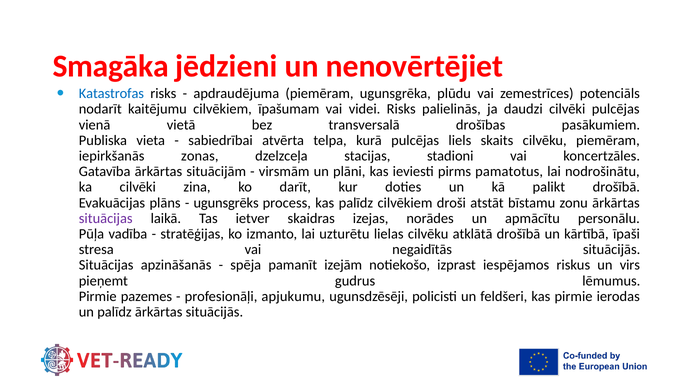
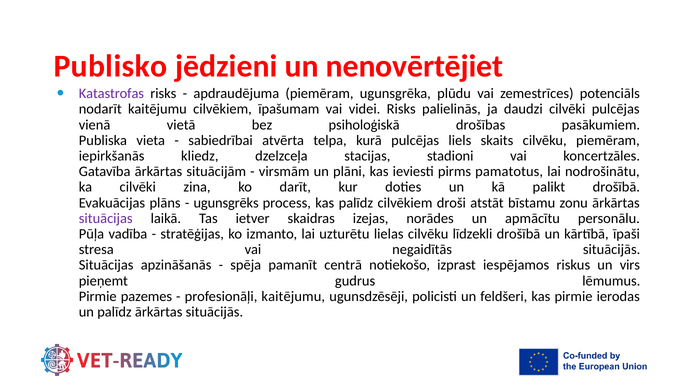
Smagāka: Smagāka -> Publisko (110, 66)
Katastrofas colour: blue -> purple (111, 94)
transversalā: transversalā -> psiholoģiskā (364, 125)
zonas: zonas -> kliedz (200, 156)
atklātā: atklātā -> līdzekli (473, 234)
izejām: izejām -> centrā (343, 265)
profesionāļi apjukumu: apjukumu -> kaitējumu (293, 296)
